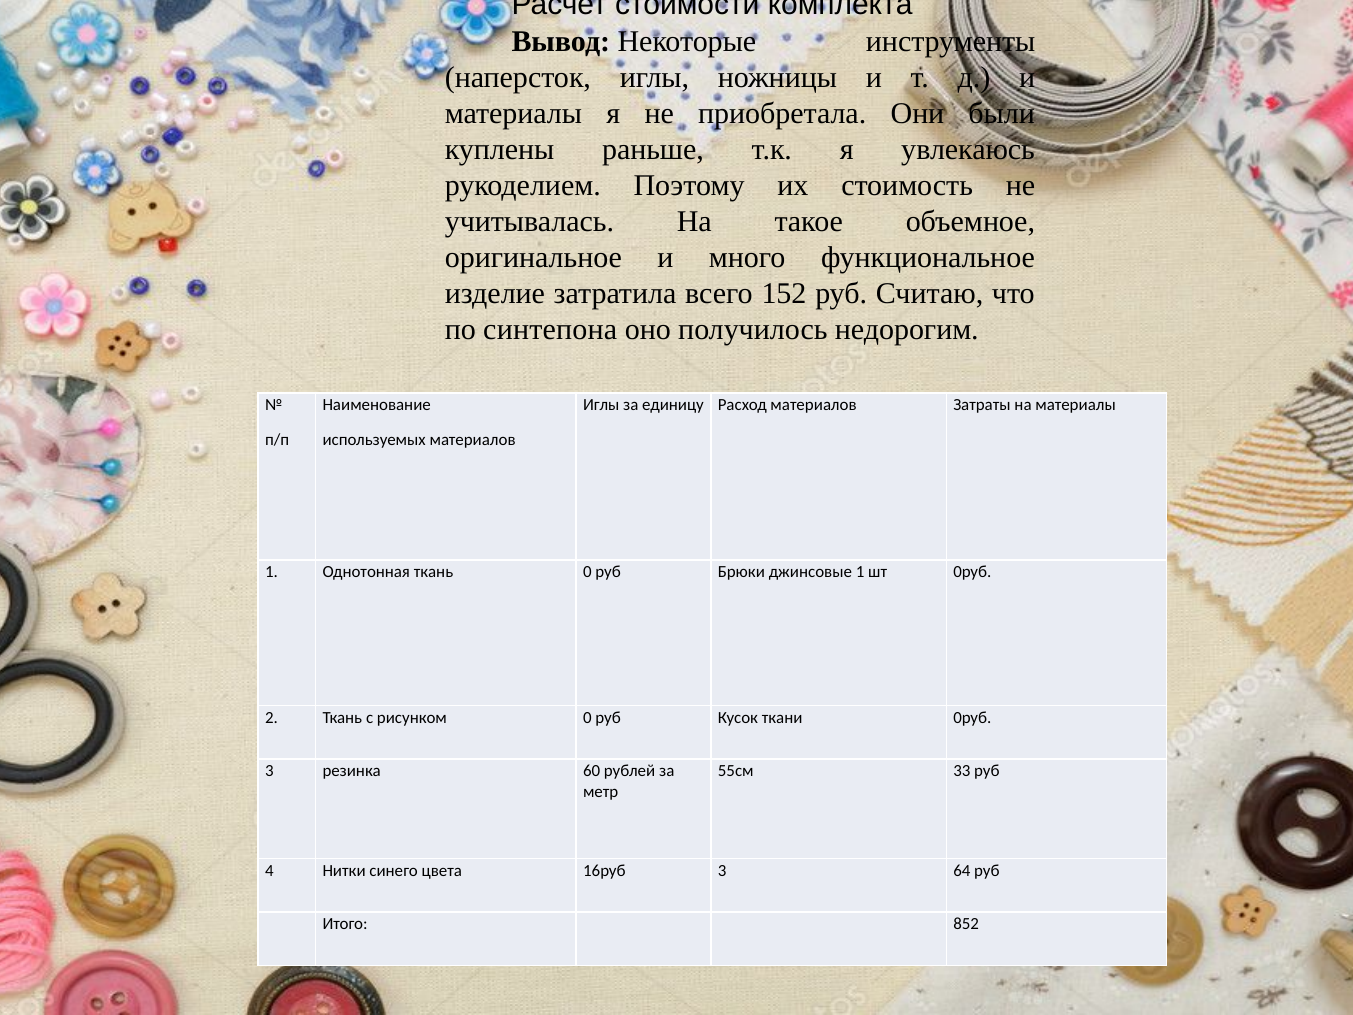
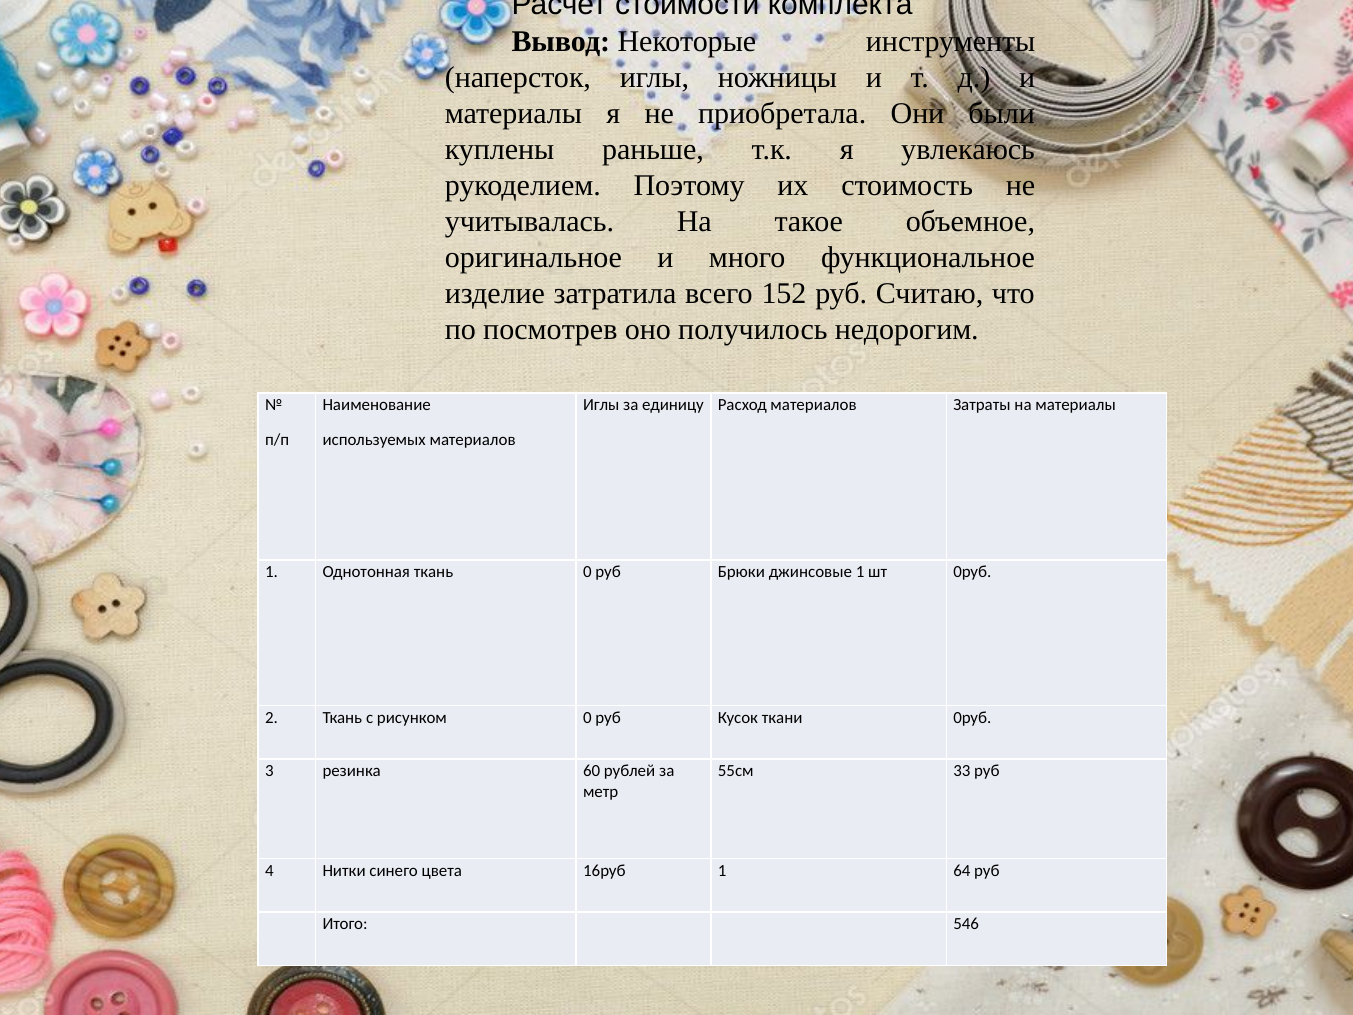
синтепона: синтепона -> посмотрев (550, 330)
16руб 3: 3 -> 1 (722, 871)
852: 852 -> 546 (966, 924)
